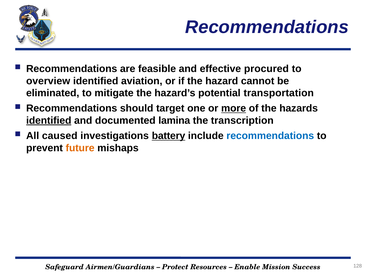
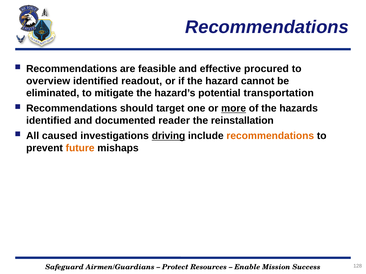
aviation: aviation -> readout (142, 81)
identified underline: present -> none (49, 121)
lamina: lamina -> reader (174, 121)
transcription: transcription -> reinstallation (242, 121)
battery: battery -> driving (169, 136)
recommendations colour: blue -> orange (270, 136)
